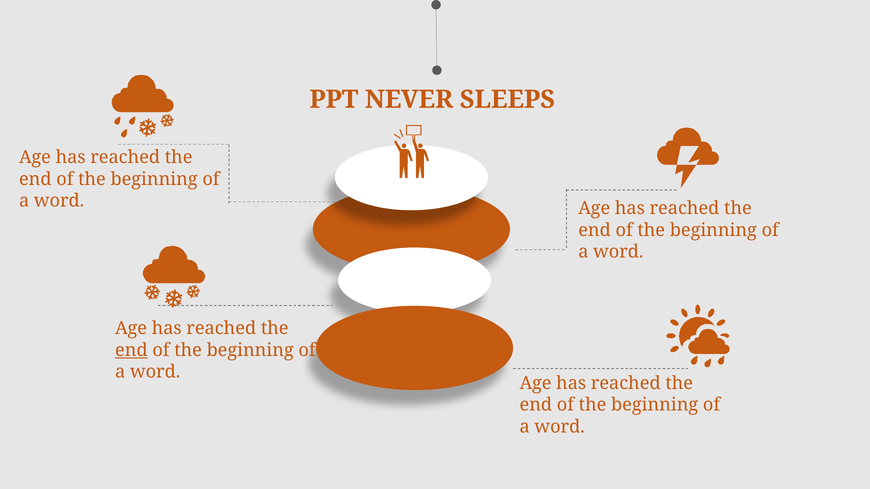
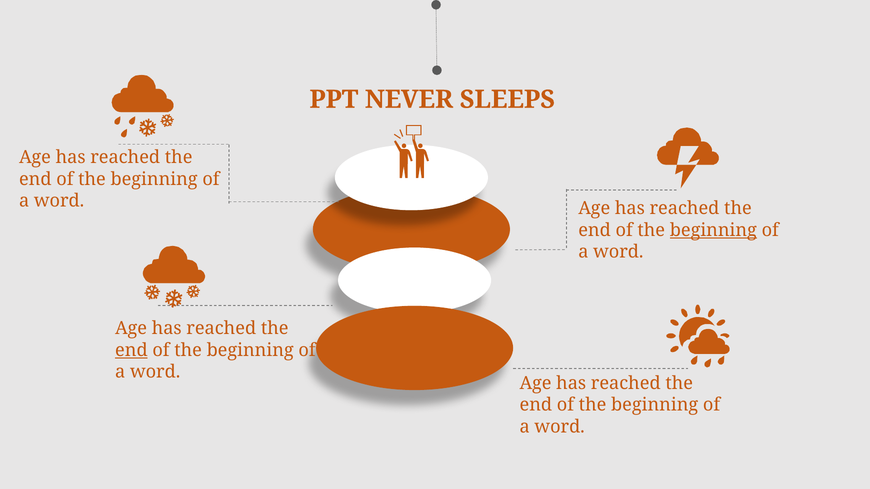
beginning underline: none -> present (713, 230)
